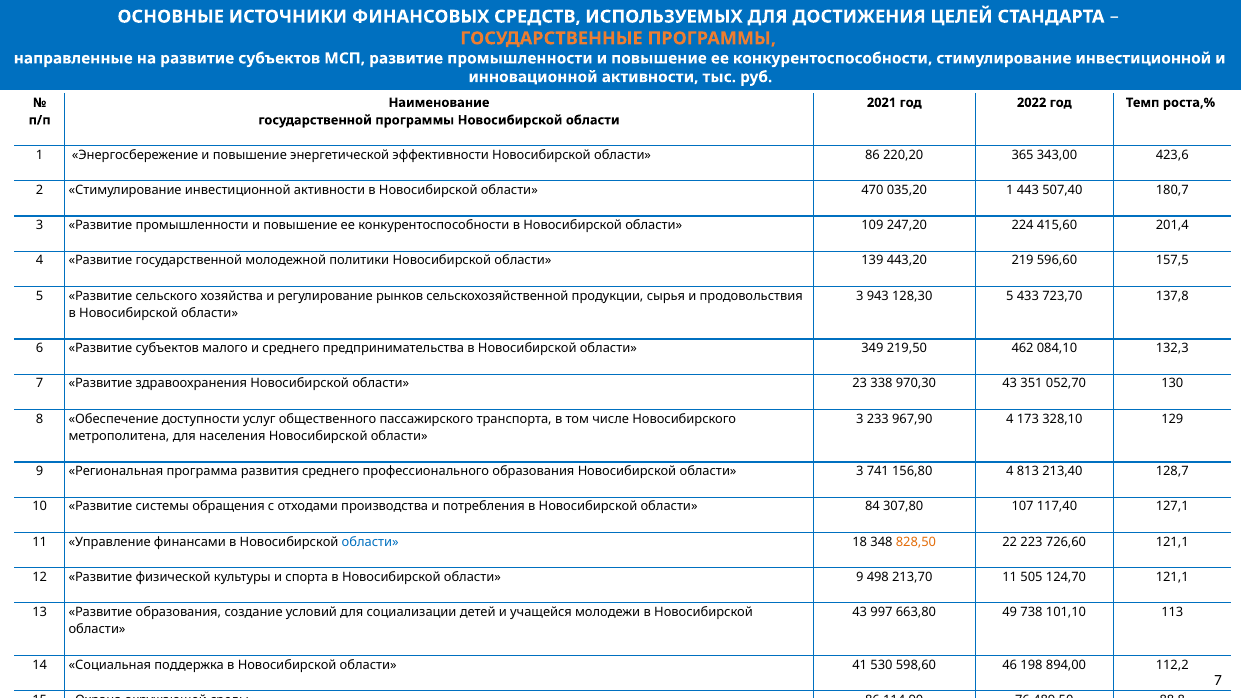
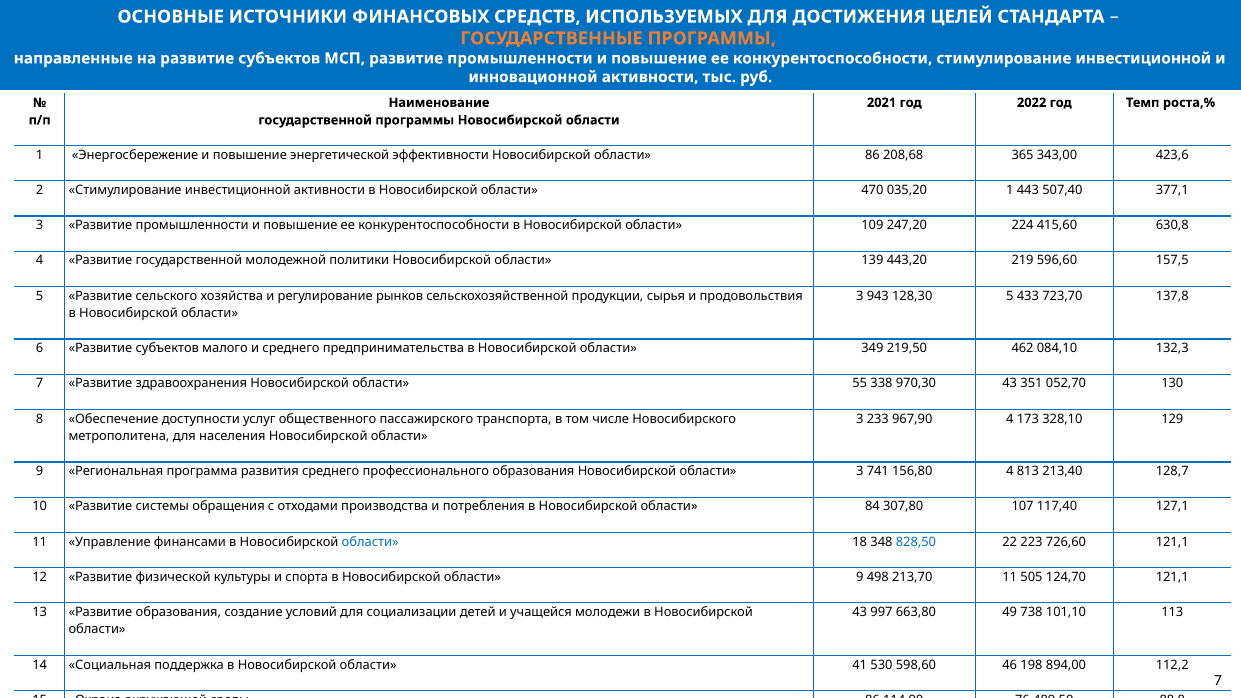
220,20: 220,20 -> 208,68 (903, 155)
180,7: 180,7 -> 377,1 (1172, 190)
201,4: 201,4 -> 630,8 (1172, 226)
23: 23 -> 55 (860, 384)
828,50 colour: orange -> blue (916, 542)
